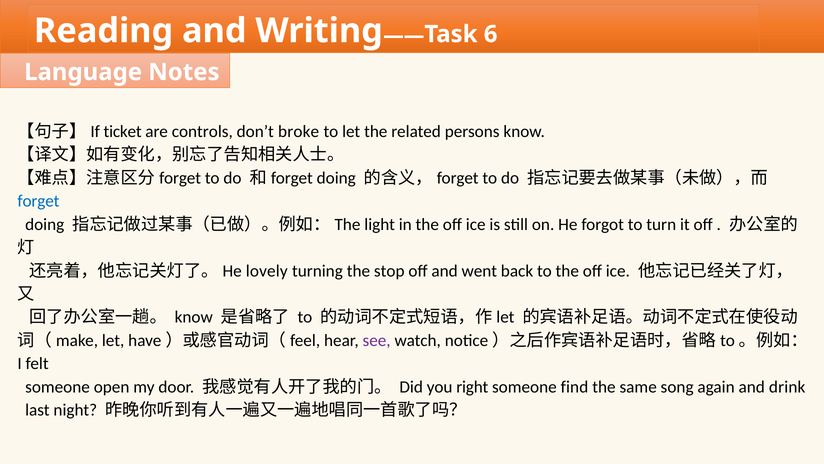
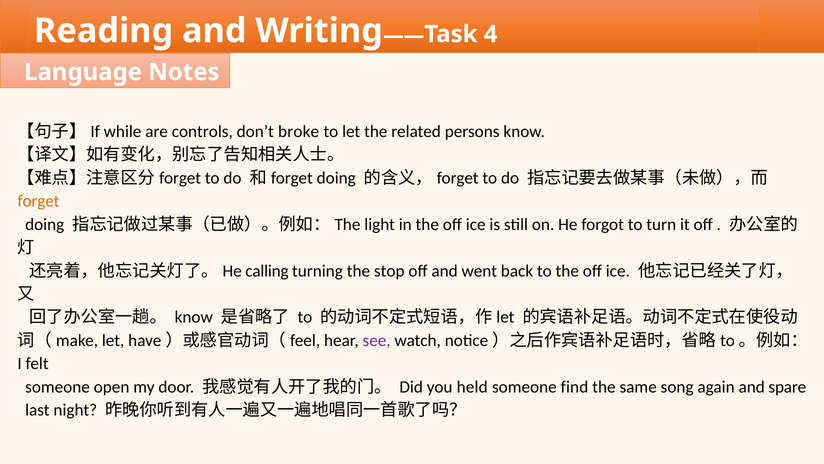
6: 6 -> 4 (491, 34)
ticket: ticket -> while (123, 131)
forget colour: blue -> orange (38, 201)
lovely: lovely -> calling (267, 271)
right: right -> held (472, 386)
drink: drink -> spare (787, 386)
